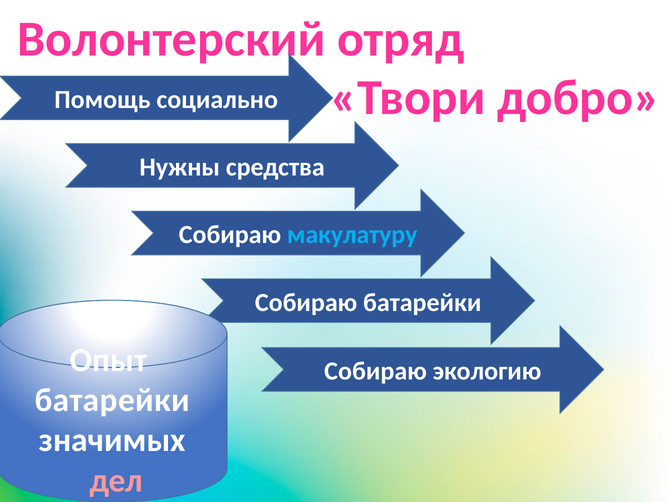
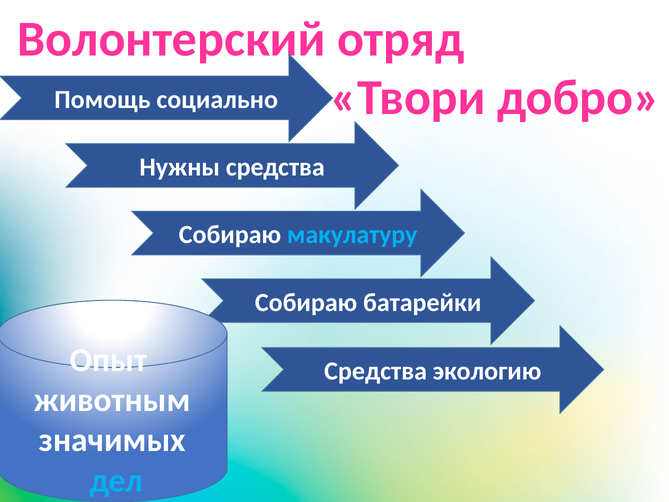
Собираю: Собираю -> Средства (376, 371)
батарейки: батарейки -> животным (112, 400)
дел colour: pink -> light blue (116, 480)
